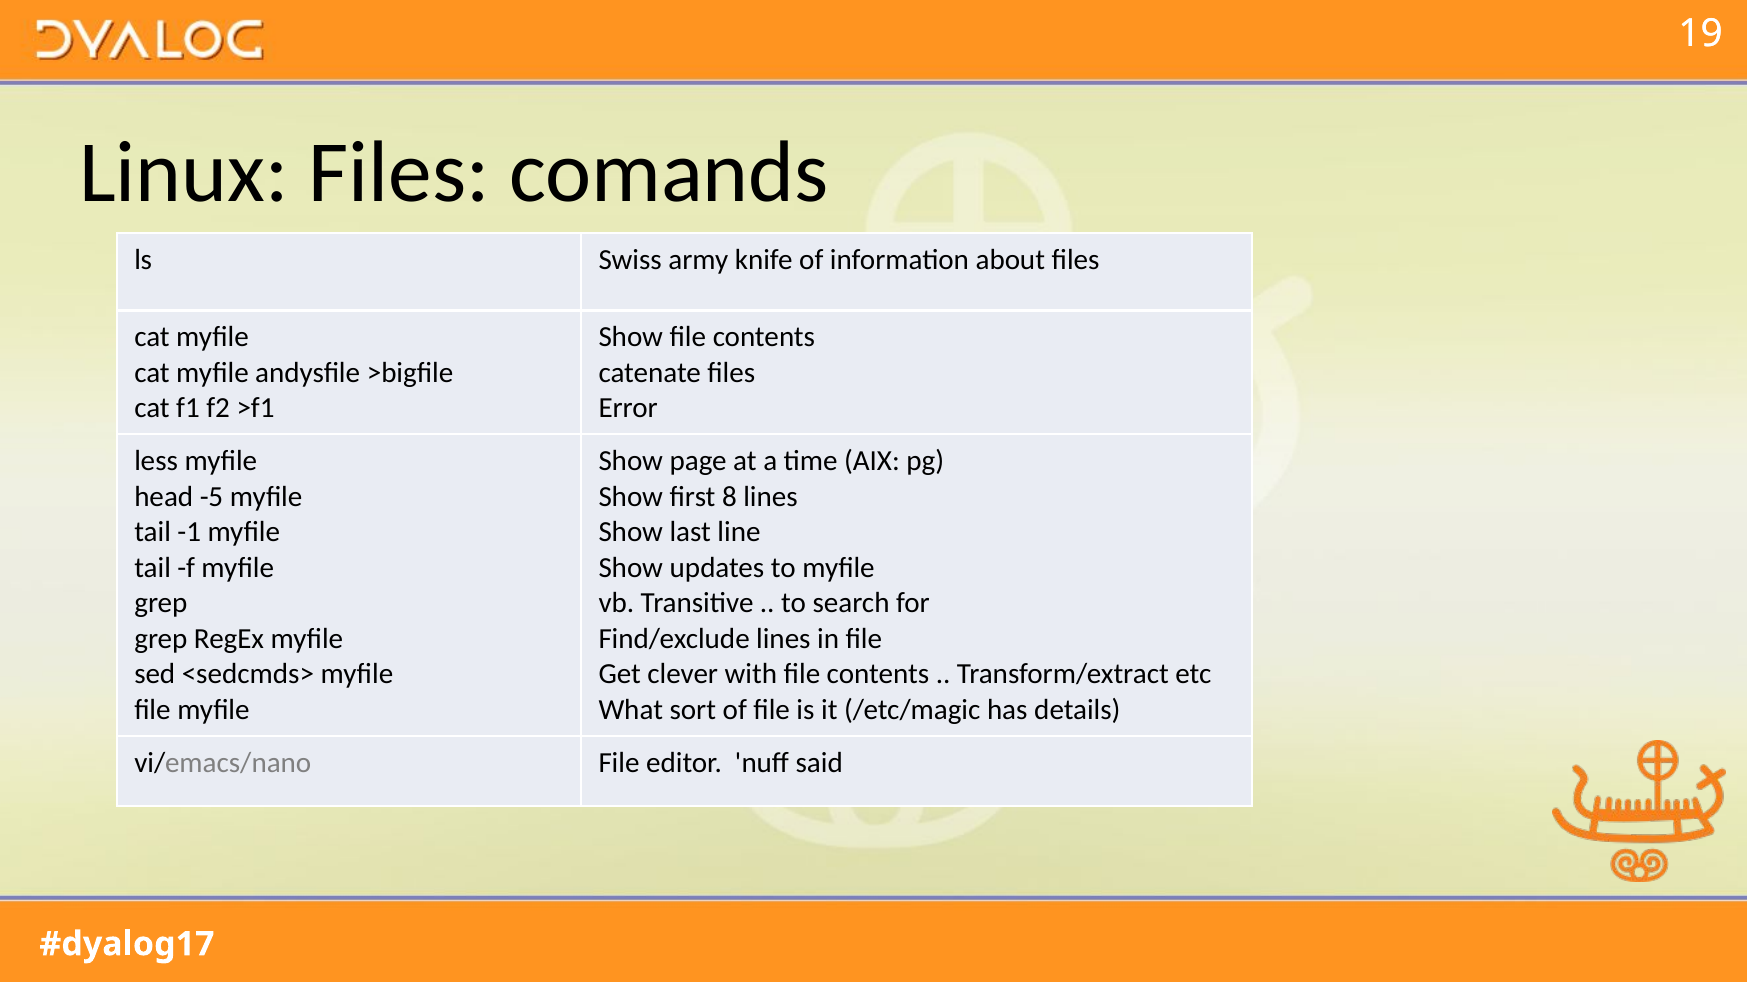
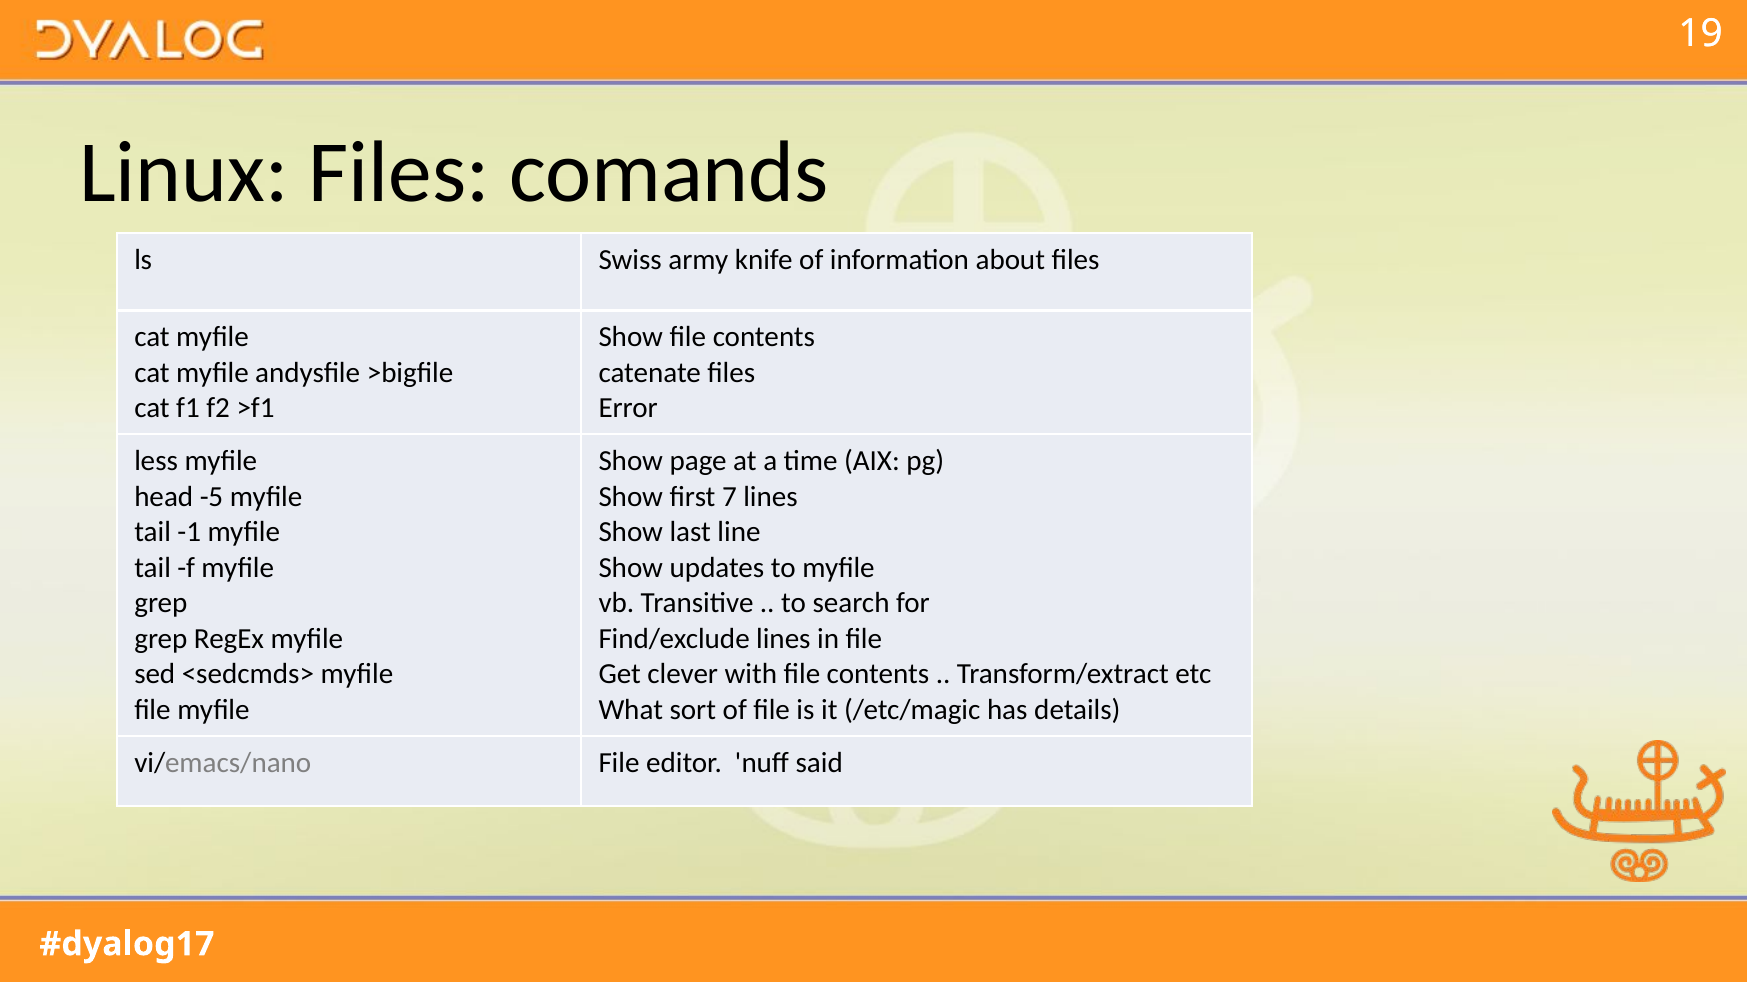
8: 8 -> 7 (729, 497)
